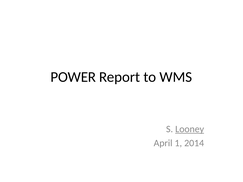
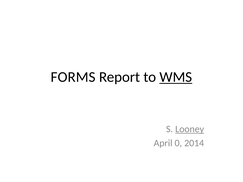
POWER: POWER -> FORMS (73, 77)
WMS underline: none -> present (176, 77)
1: 1 -> 0 (178, 143)
